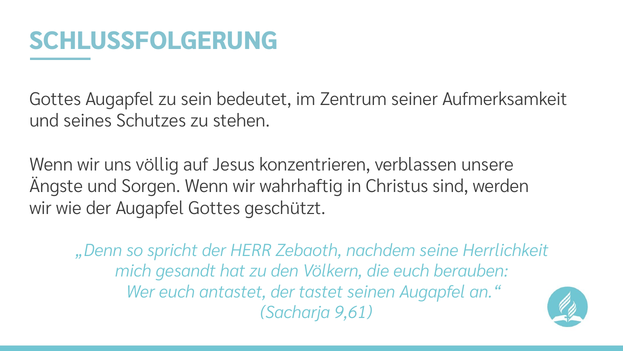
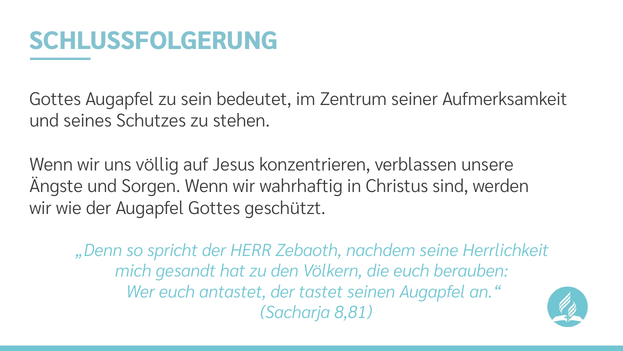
9,61: 9,61 -> 8,81 (353, 312)
